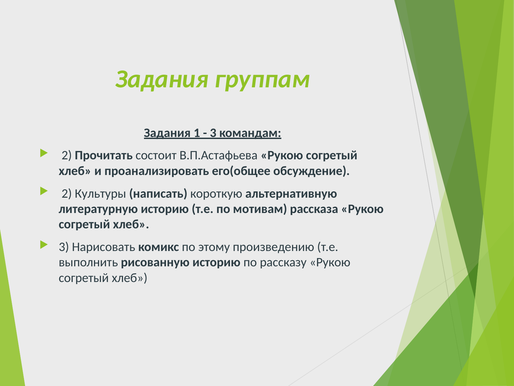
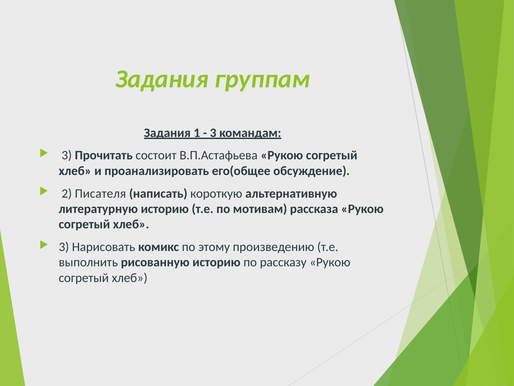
2: 2 -> 3 (67, 155)
Культуры: Культуры -> Писателя (100, 193)
